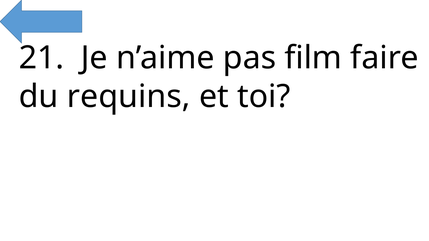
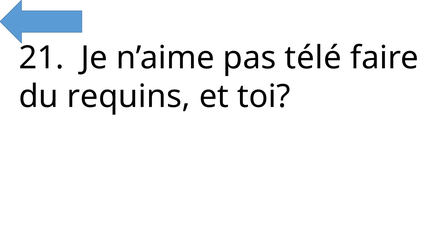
film: film -> télé (313, 58)
